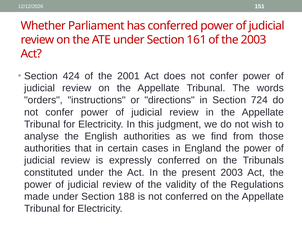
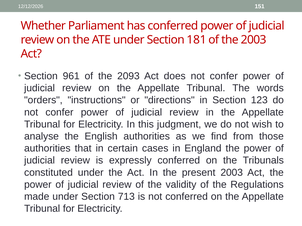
161: 161 -> 181 (197, 40)
424: 424 -> 961 (71, 76)
2001: 2001 -> 2093 (128, 76)
724: 724 -> 123 (259, 100)
188: 188 -> 713 (126, 197)
